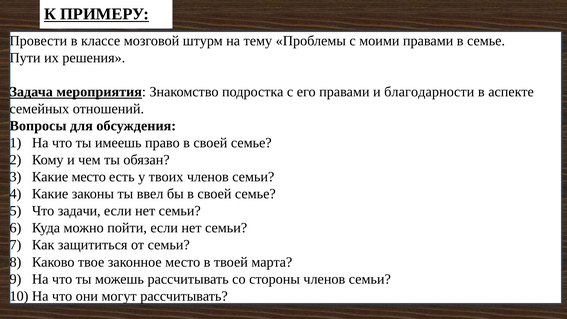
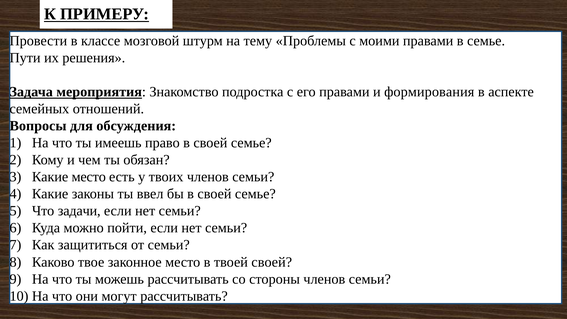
благодарности: благодарности -> формирования (429, 92)
твоей марта: марта -> своей (272, 262)
